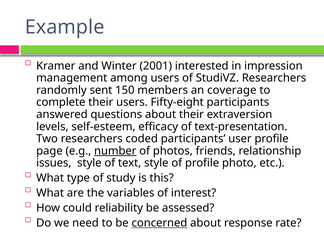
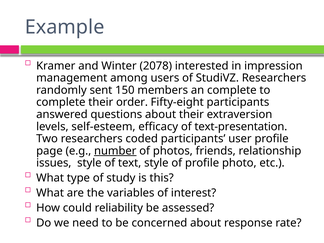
2001: 2001 -> 2078 (156, 66)
an coverage: coverage -> complete (232, 90)
their users: users -> order (132, 102)
concerned underline: present -> none (159, 223)
